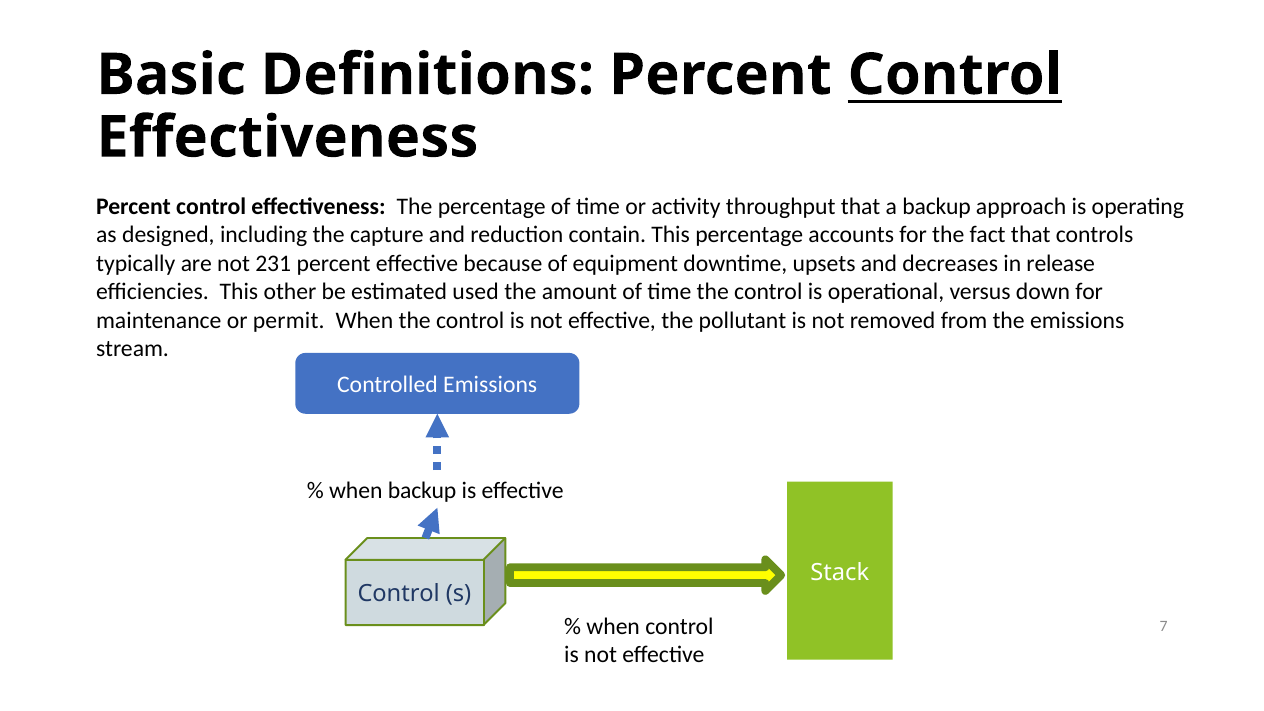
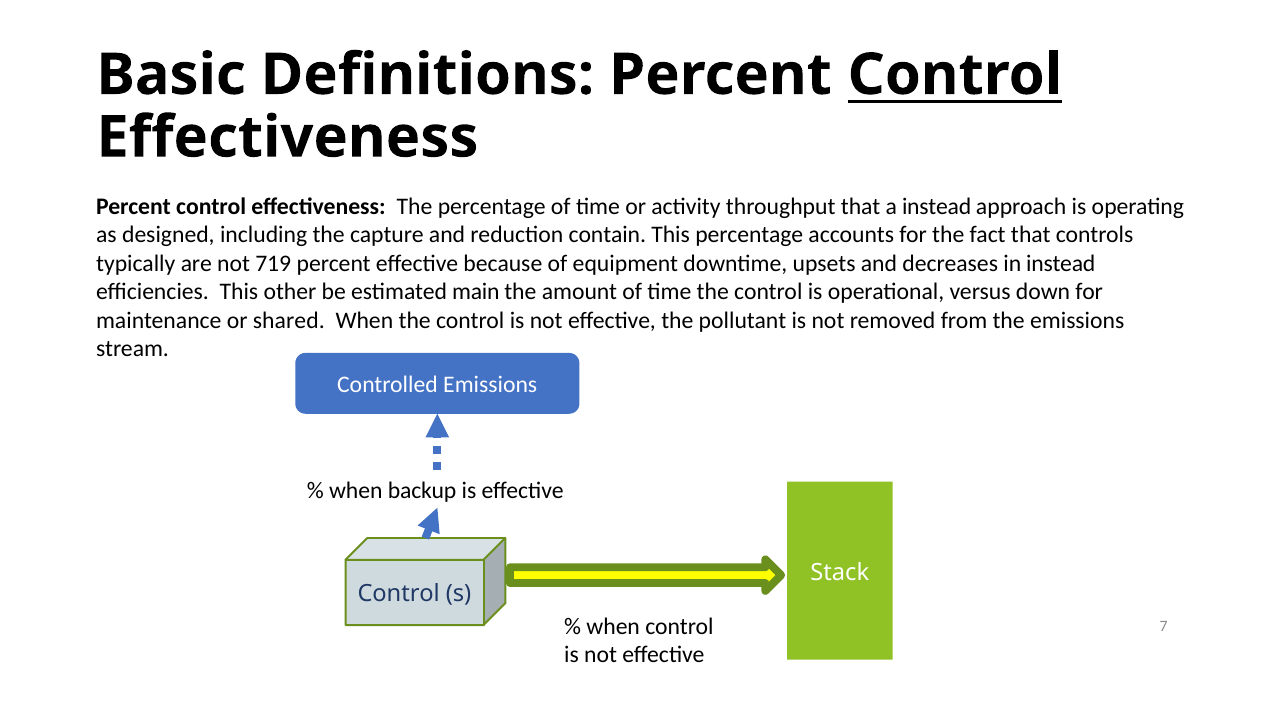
a backup: backup -> instead (937, 207)
231: 231 -> 719 (273, 263)
in release: release -> instead (1061, 263)
used: used -> main (476, 292)
permit: permit -> shared (289, 320)
